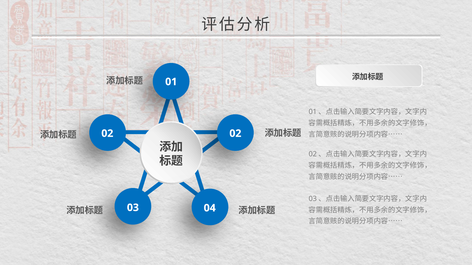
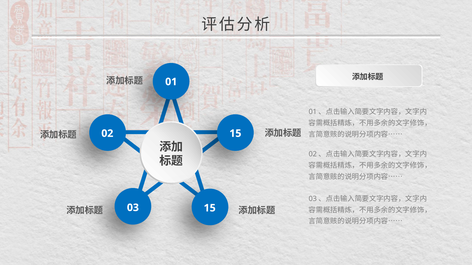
02 02: 02 -> 15 (235, 134)
03 04: 04 -> 15 (210, 208)
